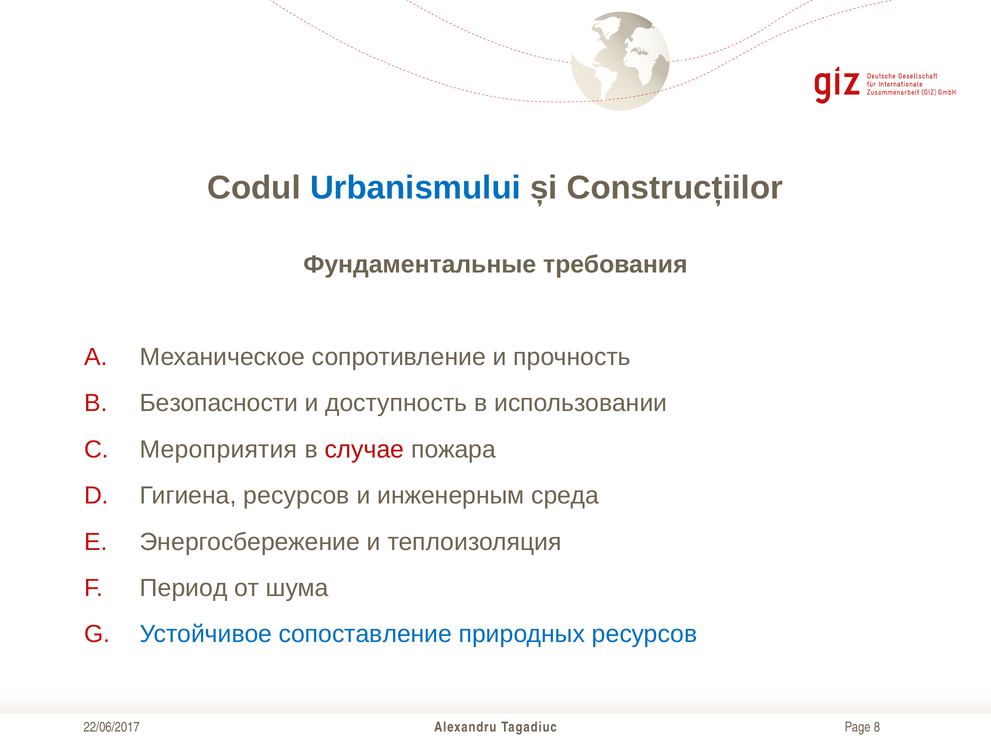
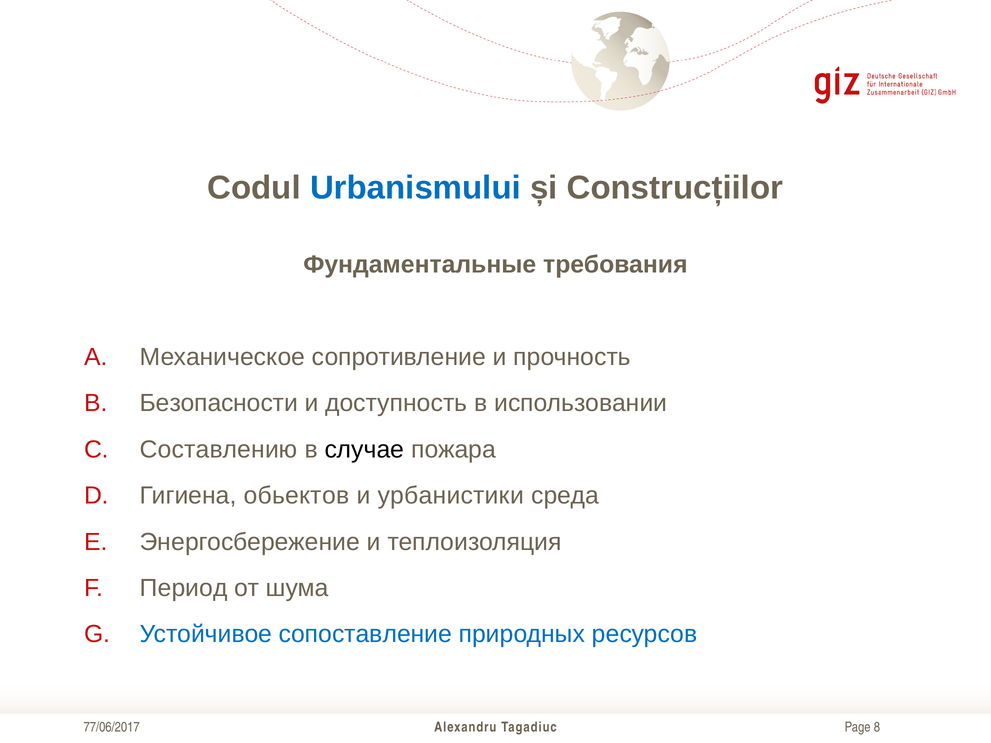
Mероприятия: Mероприятия -> Составлению (219, 450)
случае colour: red -> black (364, 450)
Гигиена ресурсов: ресурсов -> обьектов (296, 496)
инженерным: инженерным -> урбанистики (451, 496)
22/06/2017: 22/06/2017 -> 77/06/2017 (112, 728)
